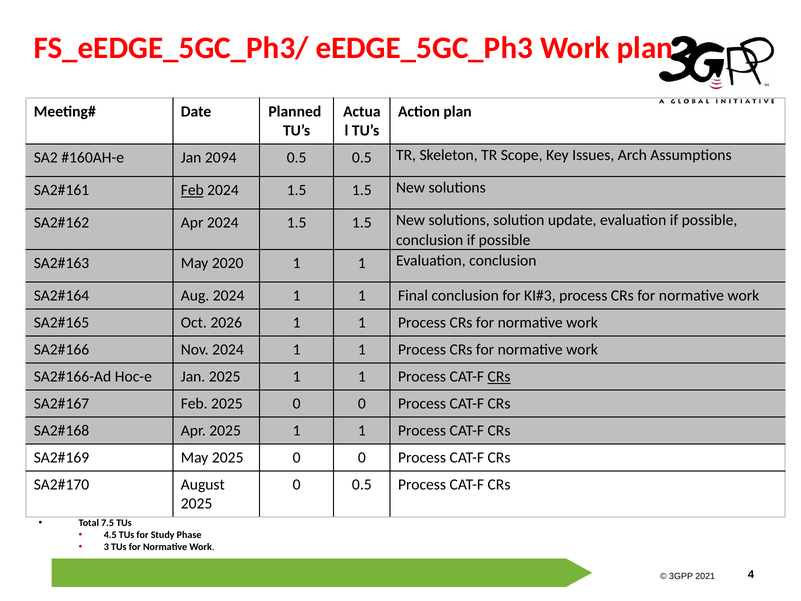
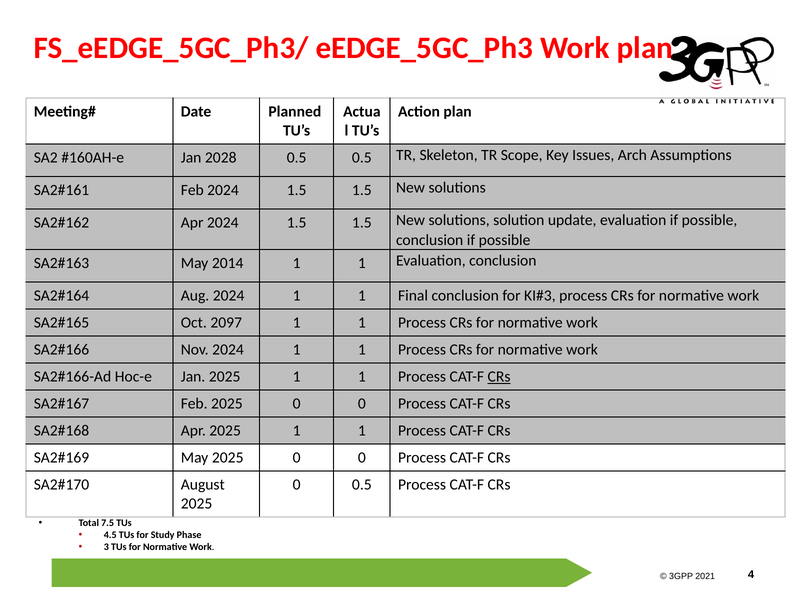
2094: 2094 -> 2028 (221, 158)
Feb underline: present -> none (192, 190)
2020: 2020 -> 2014 (228, 263)
2026: 2026 -> 2097 (226, 323)
